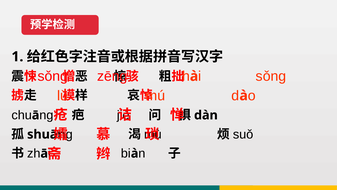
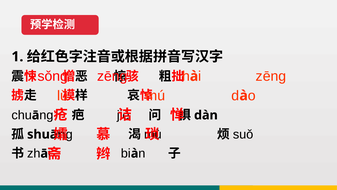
sǒng: sǒng -> zēng (271, 76)
